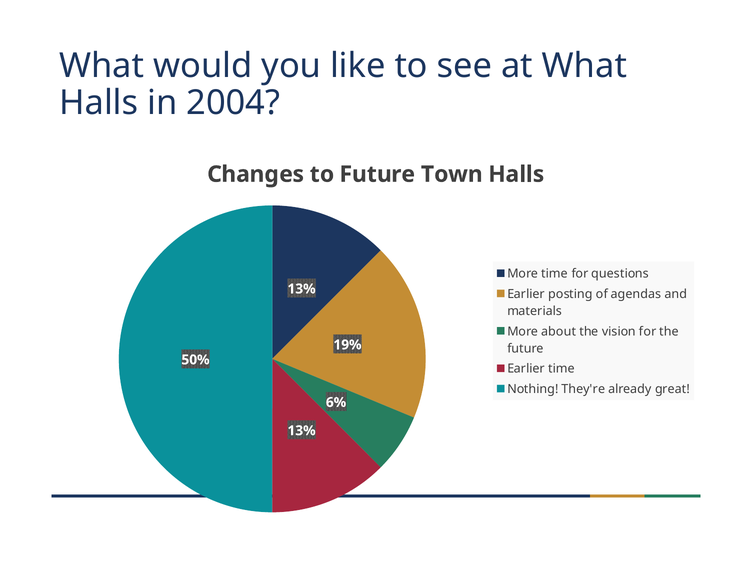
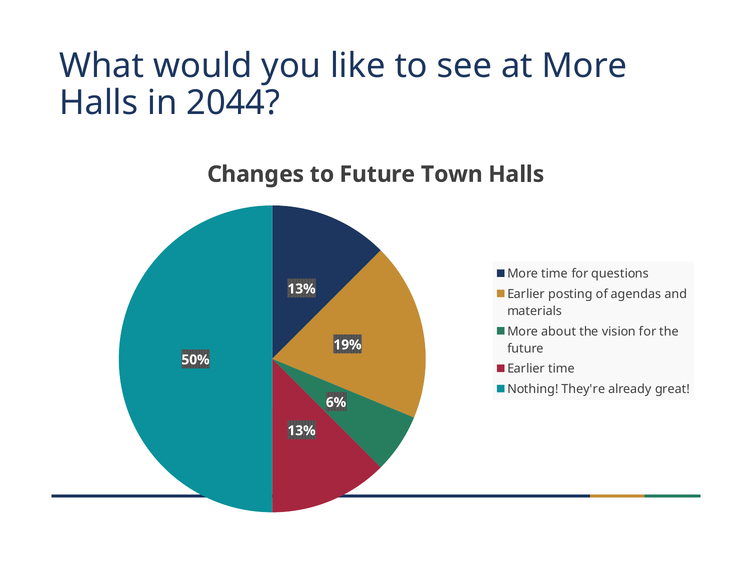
at What: What -> More (584, 66)
2004: 2004 -> 2044 (233, 103)
